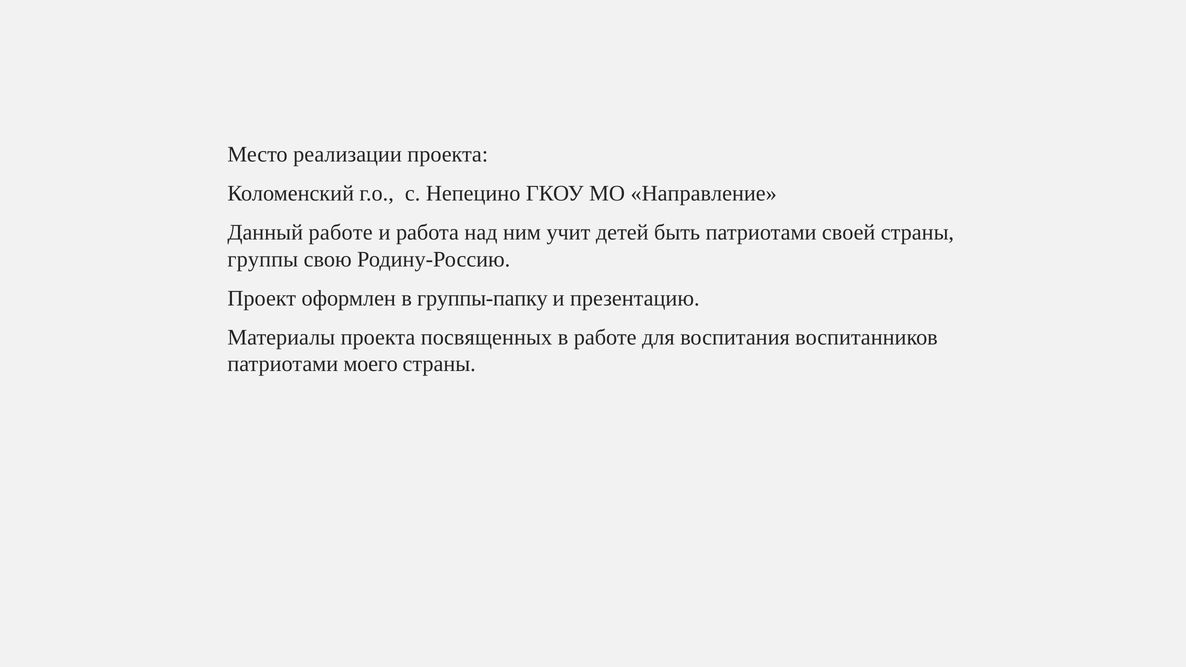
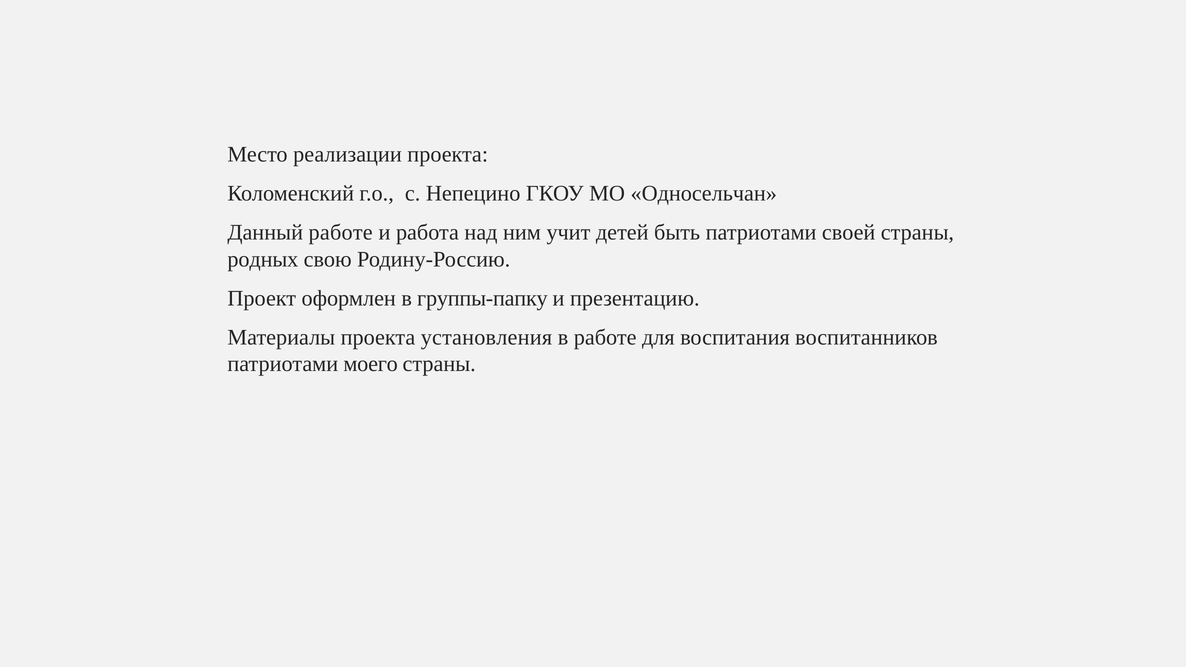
Направление: Направление -> Односельчан (704, 194)
группы: группы -> родных (263, 259)
посвященных: посвященных -> установления (486, 337)
